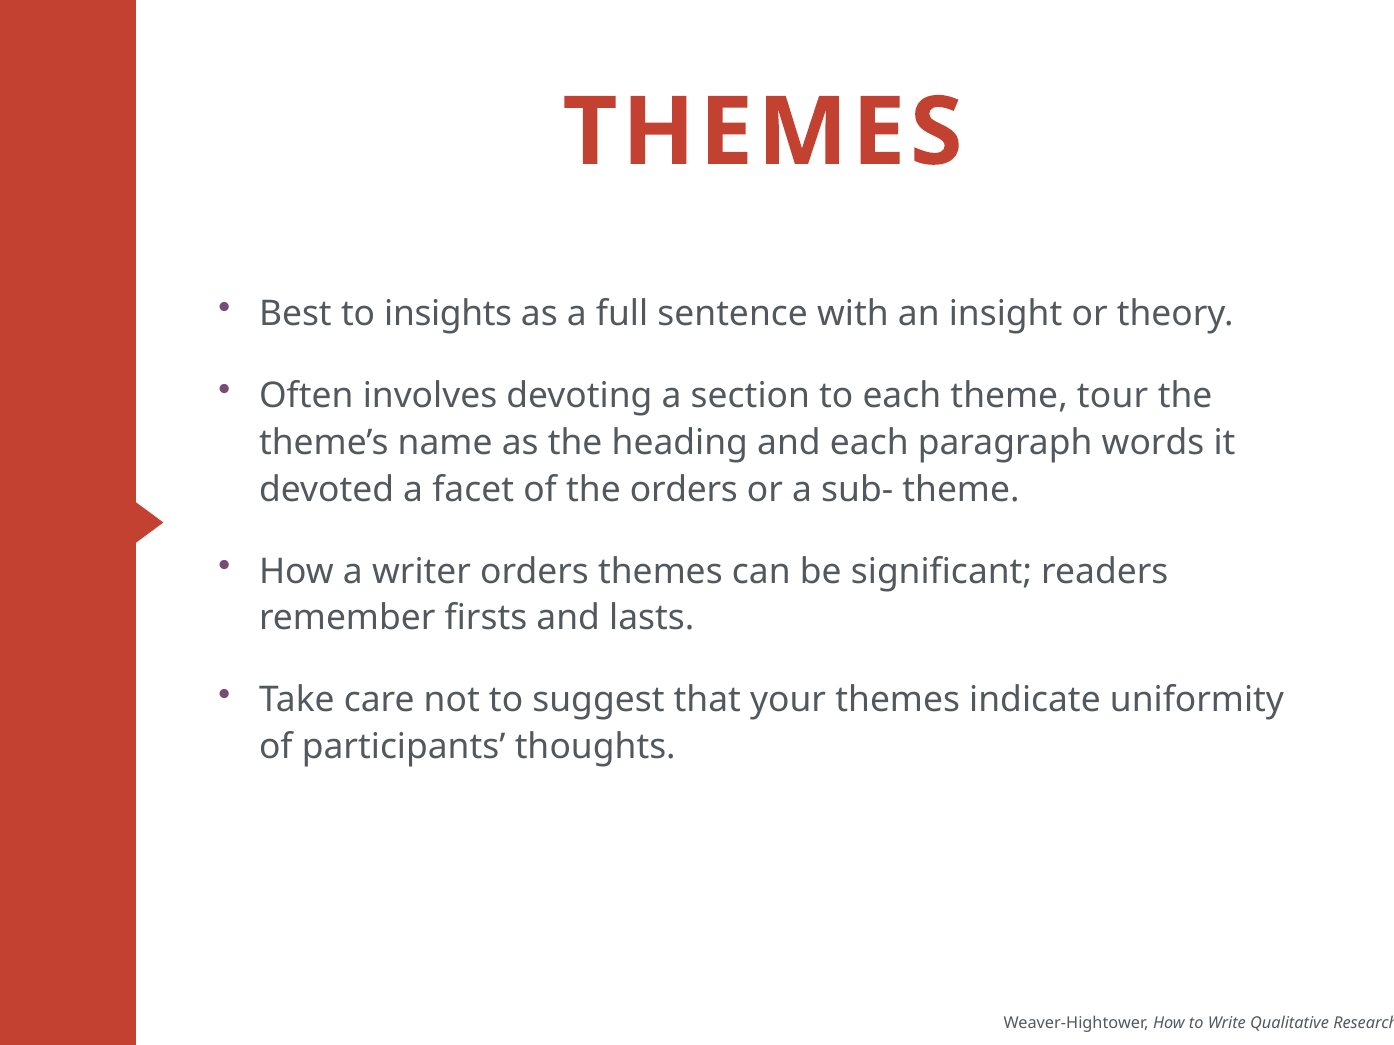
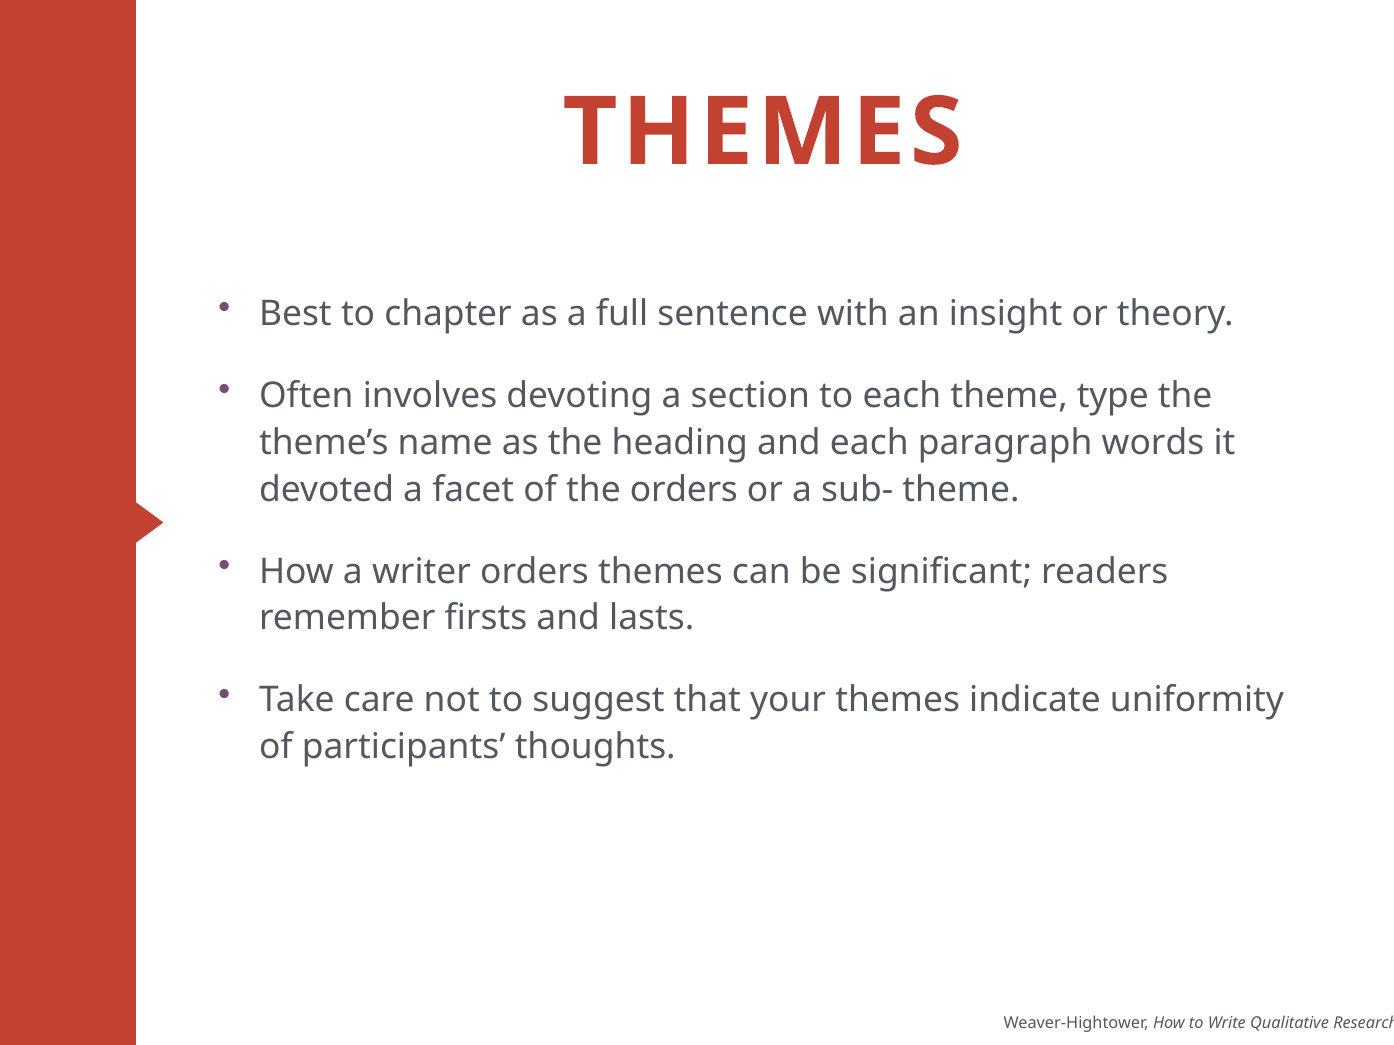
insights: insights -> chapter (448, 314)
tour: tour -> type (1113, 396)
